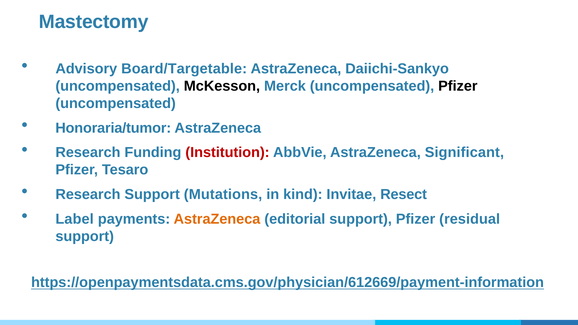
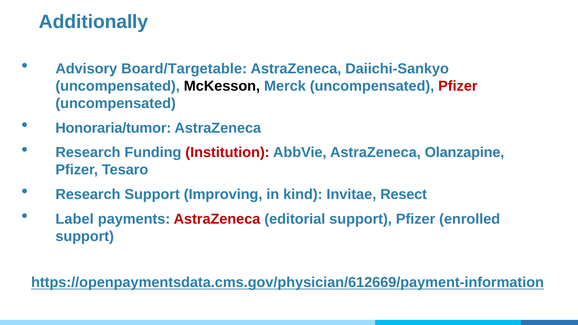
Mastectomy: Mastectomy -> Additionally (94, 22)
Pfizer colour: black -> red (458, 86)
Significant: Significant -> Olanzapine (465, 153)
Mutations: Mutations -> Improving (223, 194)
AstraZeneca colour: orange -> red (217, 219)
residual: residual -> enrolled (470, 219)
